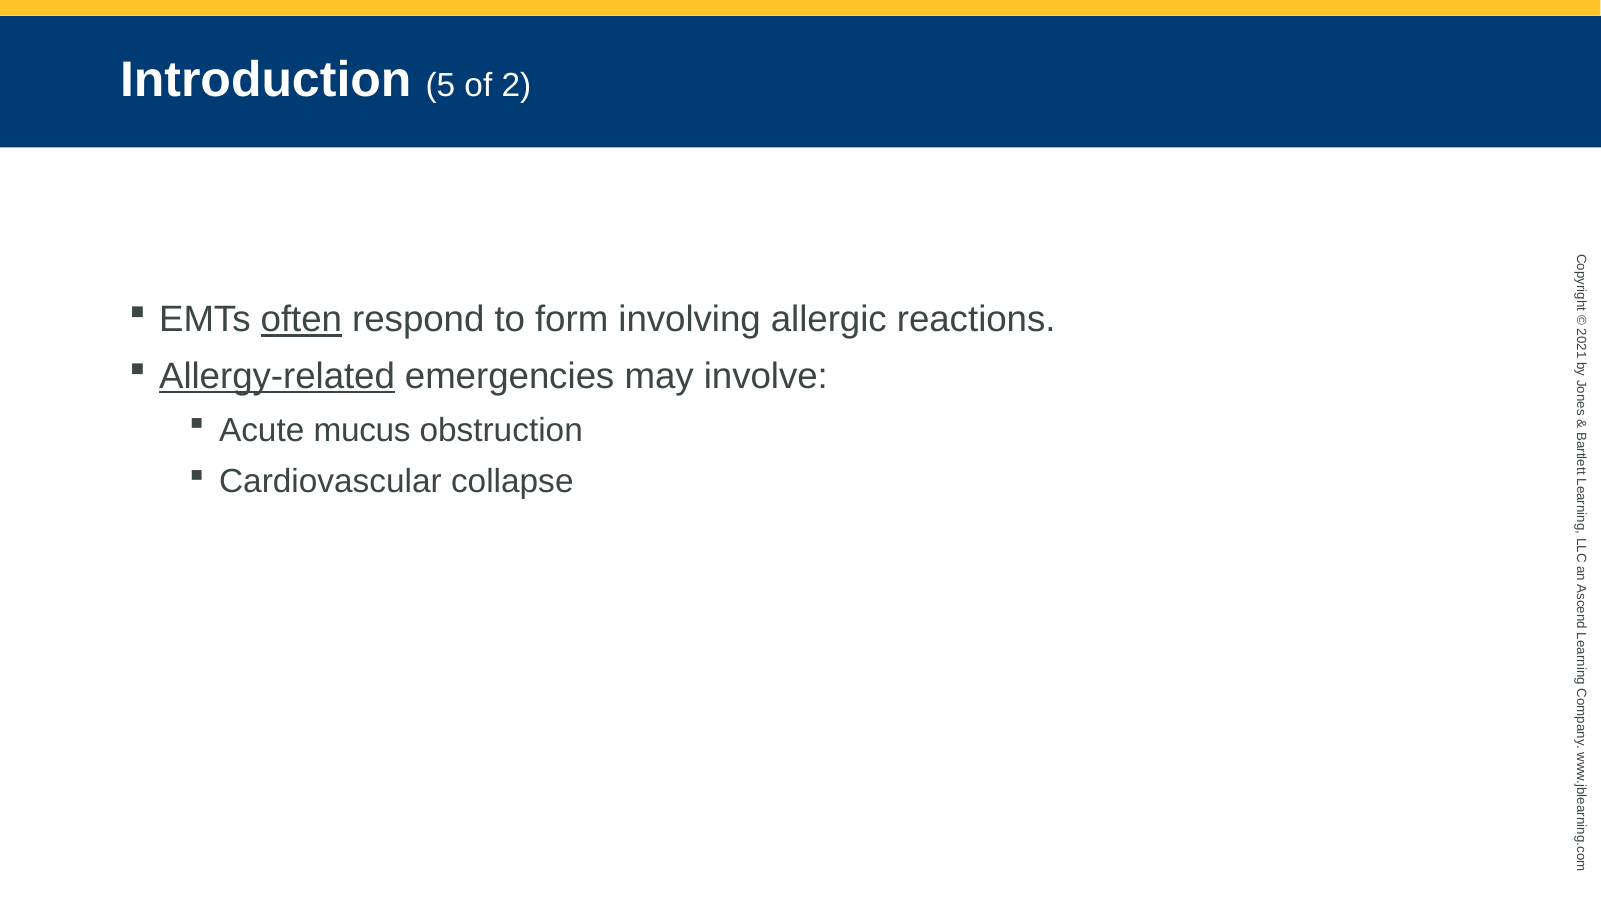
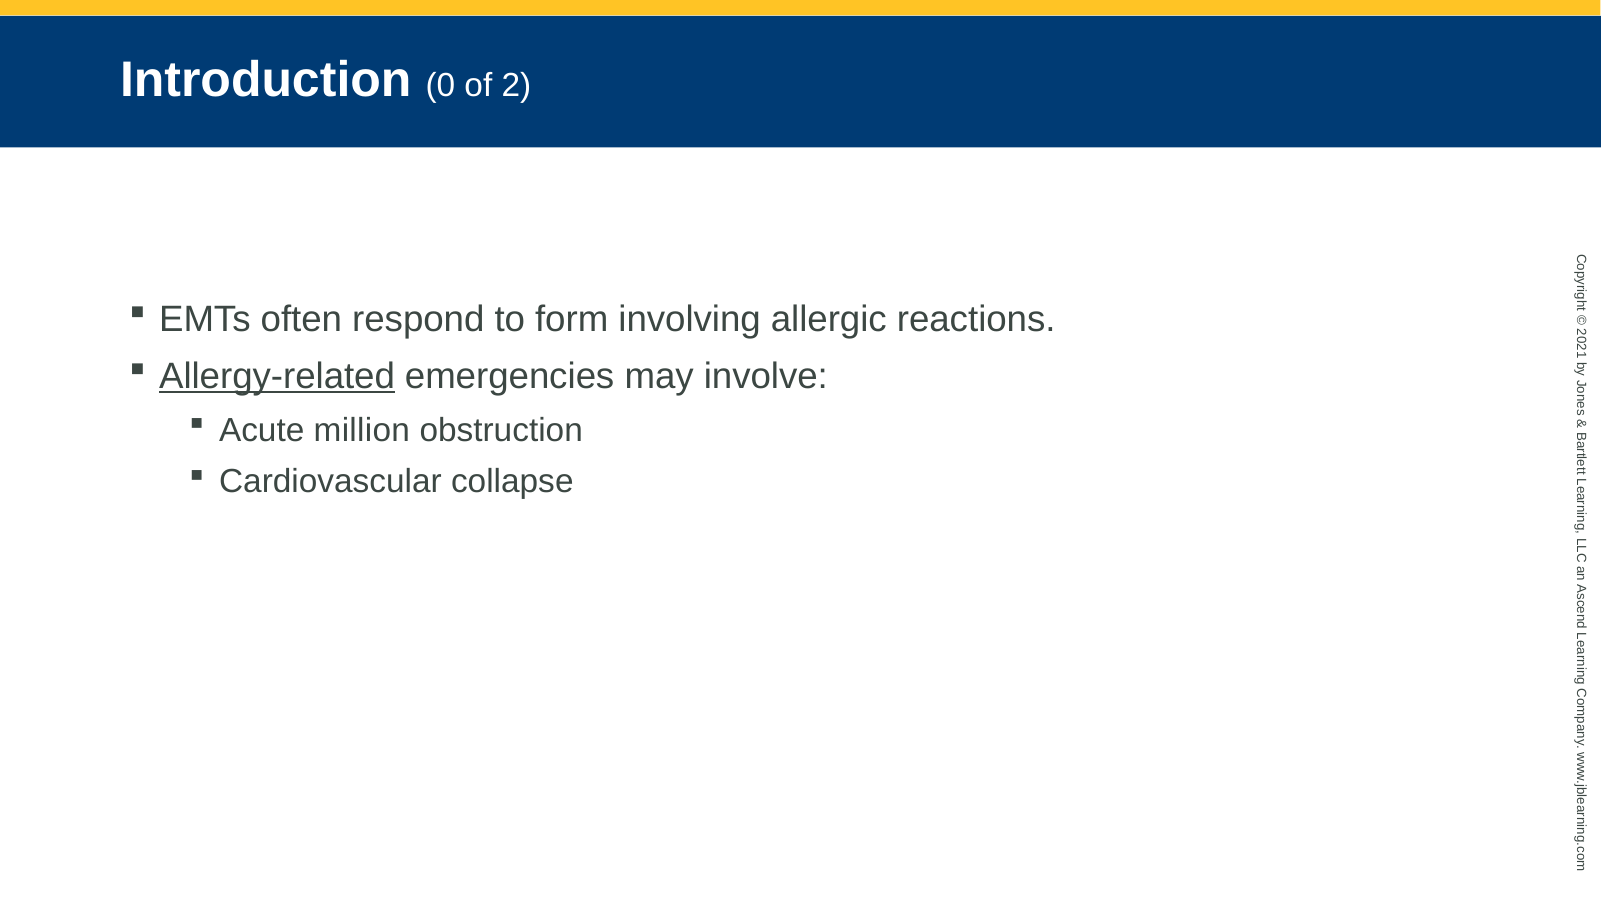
Introduction 5: 5 -> 0 (440, 86)
often underline: present -> none (301, 320)
mucus: mucus -> million (362, 430)
